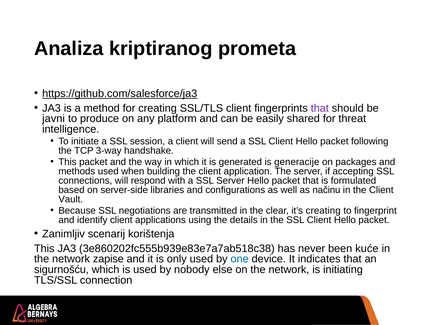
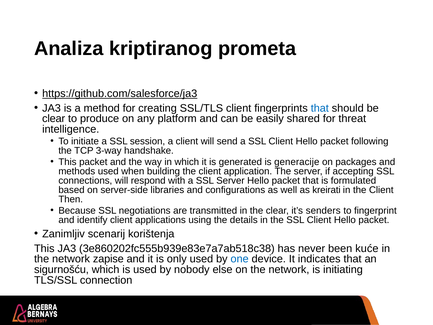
that colour: purple -> blue (320, 108)
javni: javni -> clear (54, 119)
načinu: načinu -> kreirati (326, 190)
Vault: Vault -> Then (71, 199)
it’s creating: creating -> senders (323, 210)
